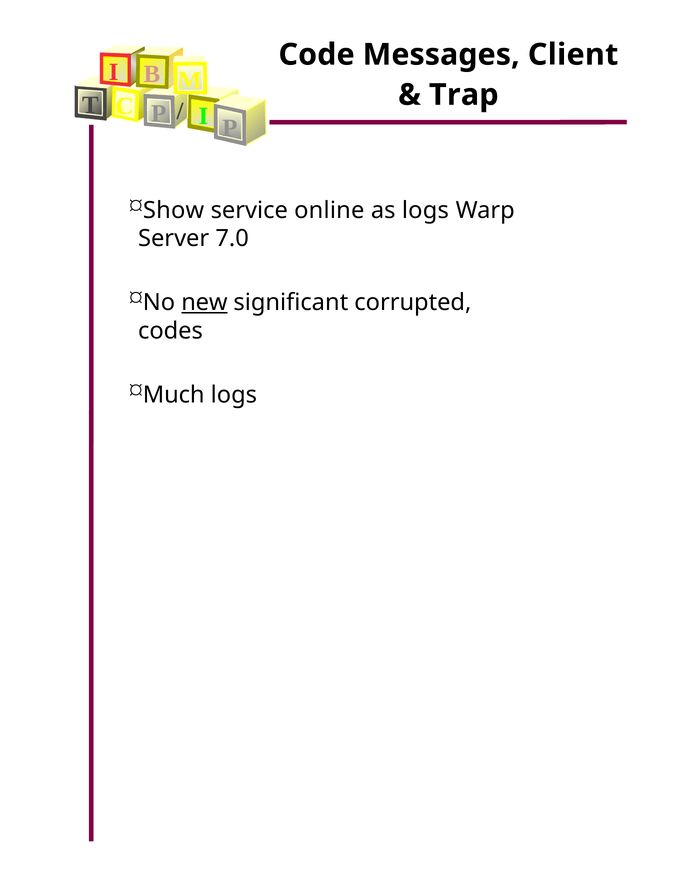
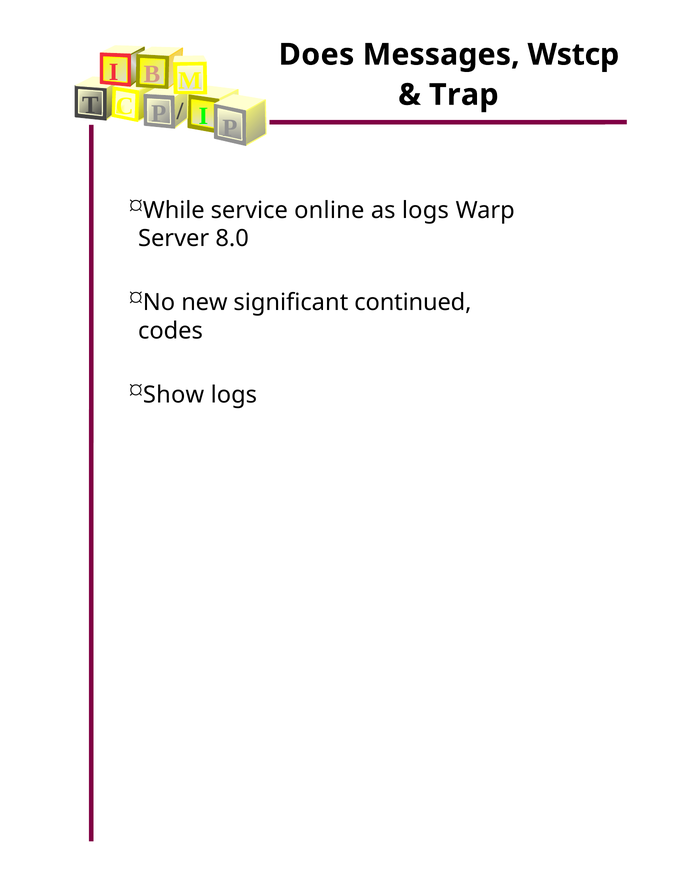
Code: Code -> Does (316, 55)
Client: Client -> Wstcp (573, 55)
Show: Show -> While (174, 210)
7.0: 7.0 -> 8.0 (232, 239)
new underline: present -> none (204, 303)
corrupted: corrupted -> continued (413, 303)
Much: Much -> Show (174, 395)
